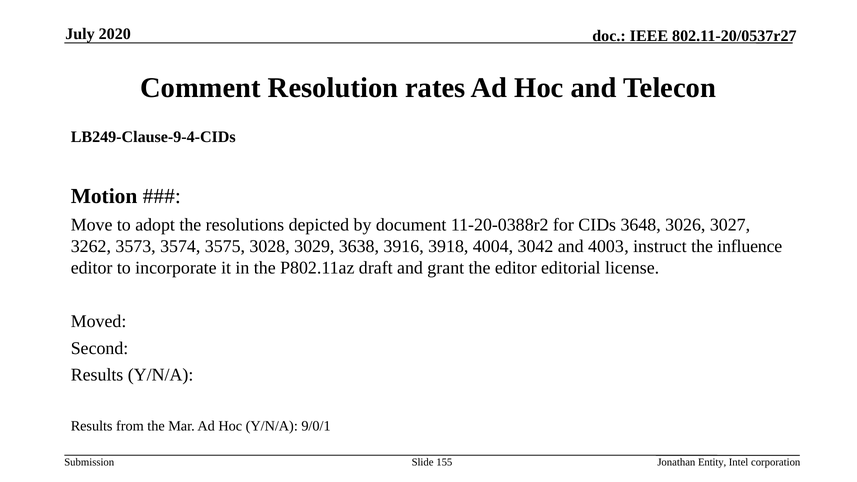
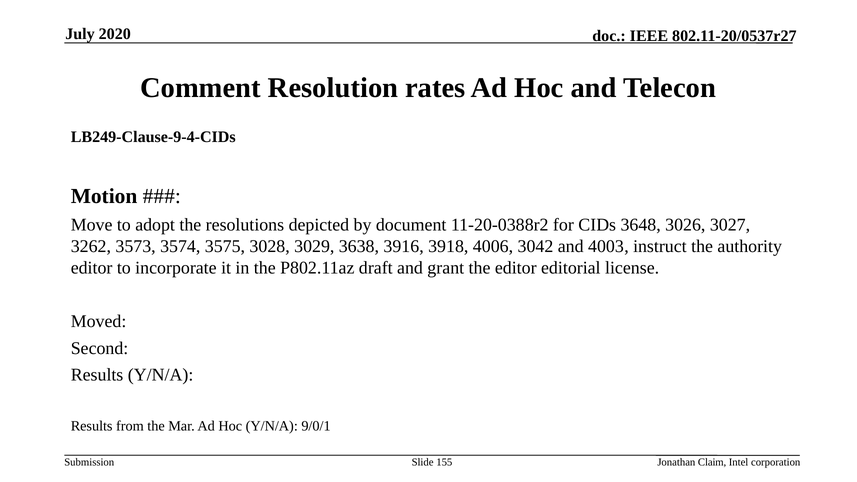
4004: 4004 -> 4006 (493, 247)
influence: influence -> authority (750, 247)
Entity: Entity -> Claim (712, 462)
